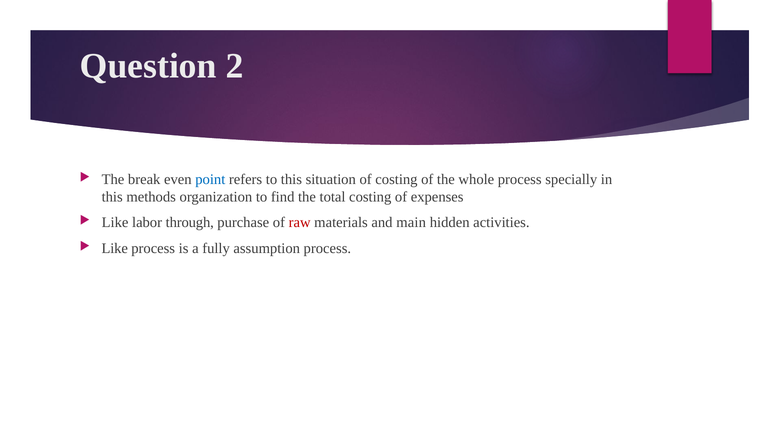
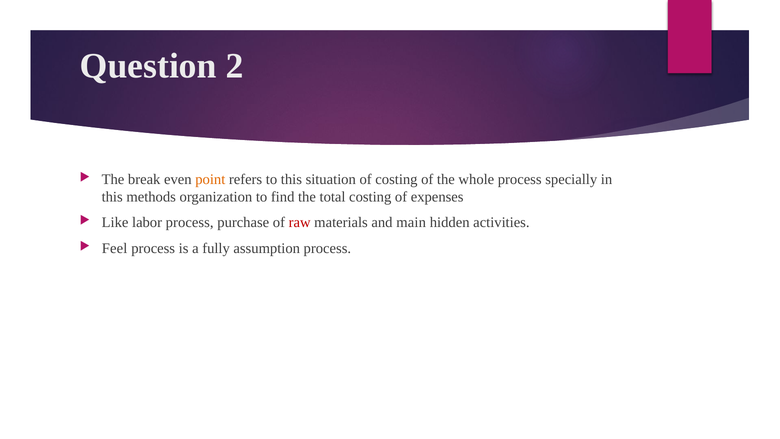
point colour: blue -> orange (210, 179)
labor through: through -> process (190, 223)
Like: Like -> Feel (115, 248)
